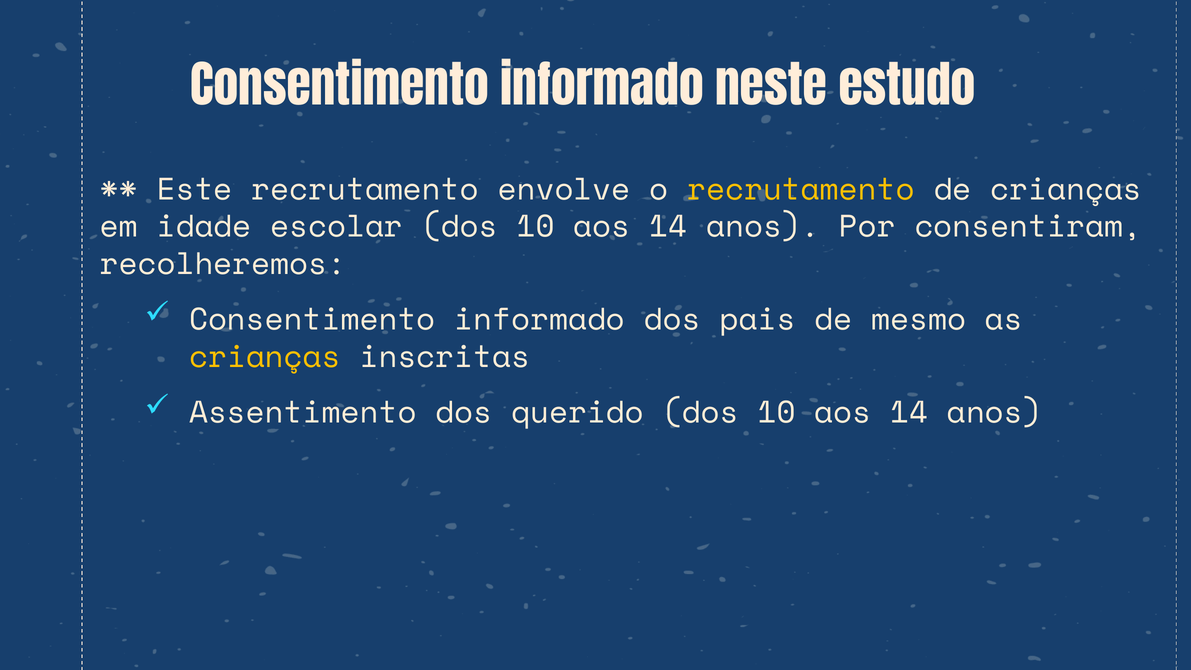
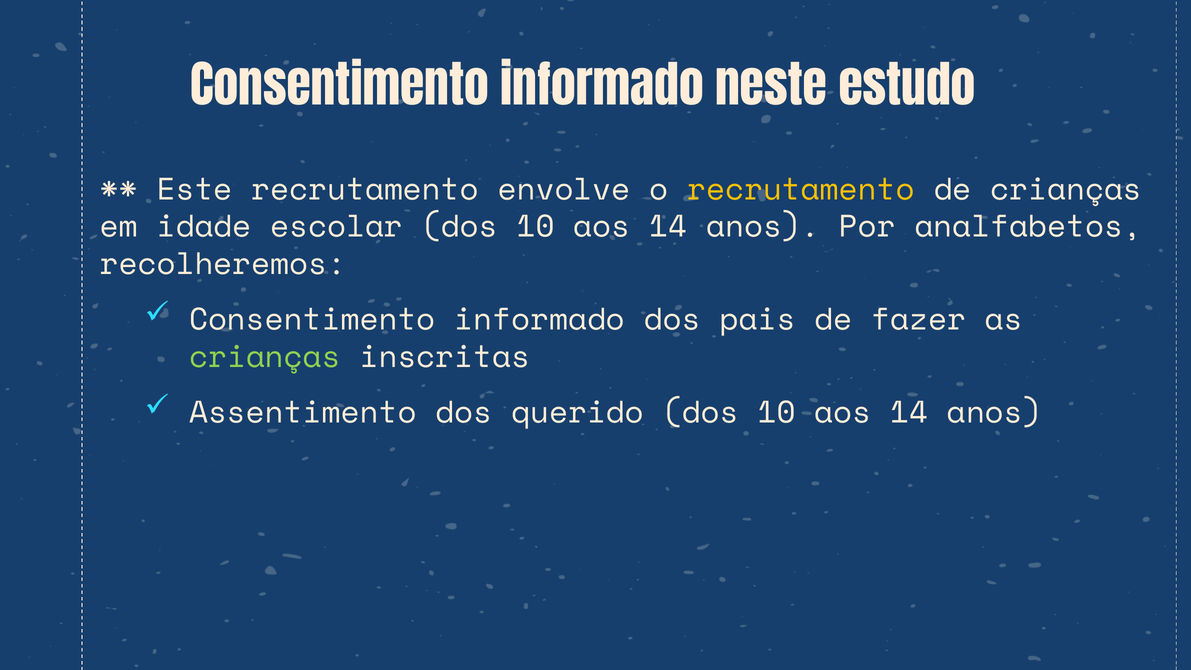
consentiram: consentiram -> analfabetos (1028, 227)
mesmo: mesmo -> fazer (919, 320)
crianças colour: yellow -> light green (265, 357)
